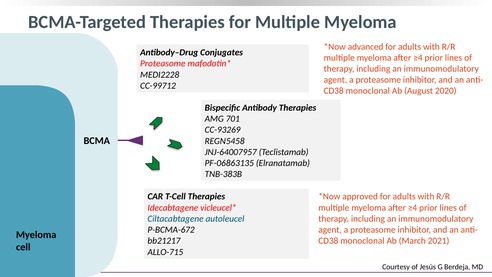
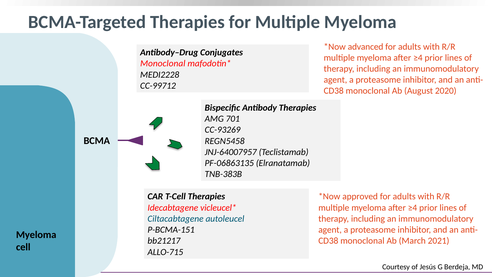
Proteasome: Proteasome -> Monoclonal (163, 63)
P-BCMA-672: P-BCMA-672 -> P-BCMA-151 (171, 230)
